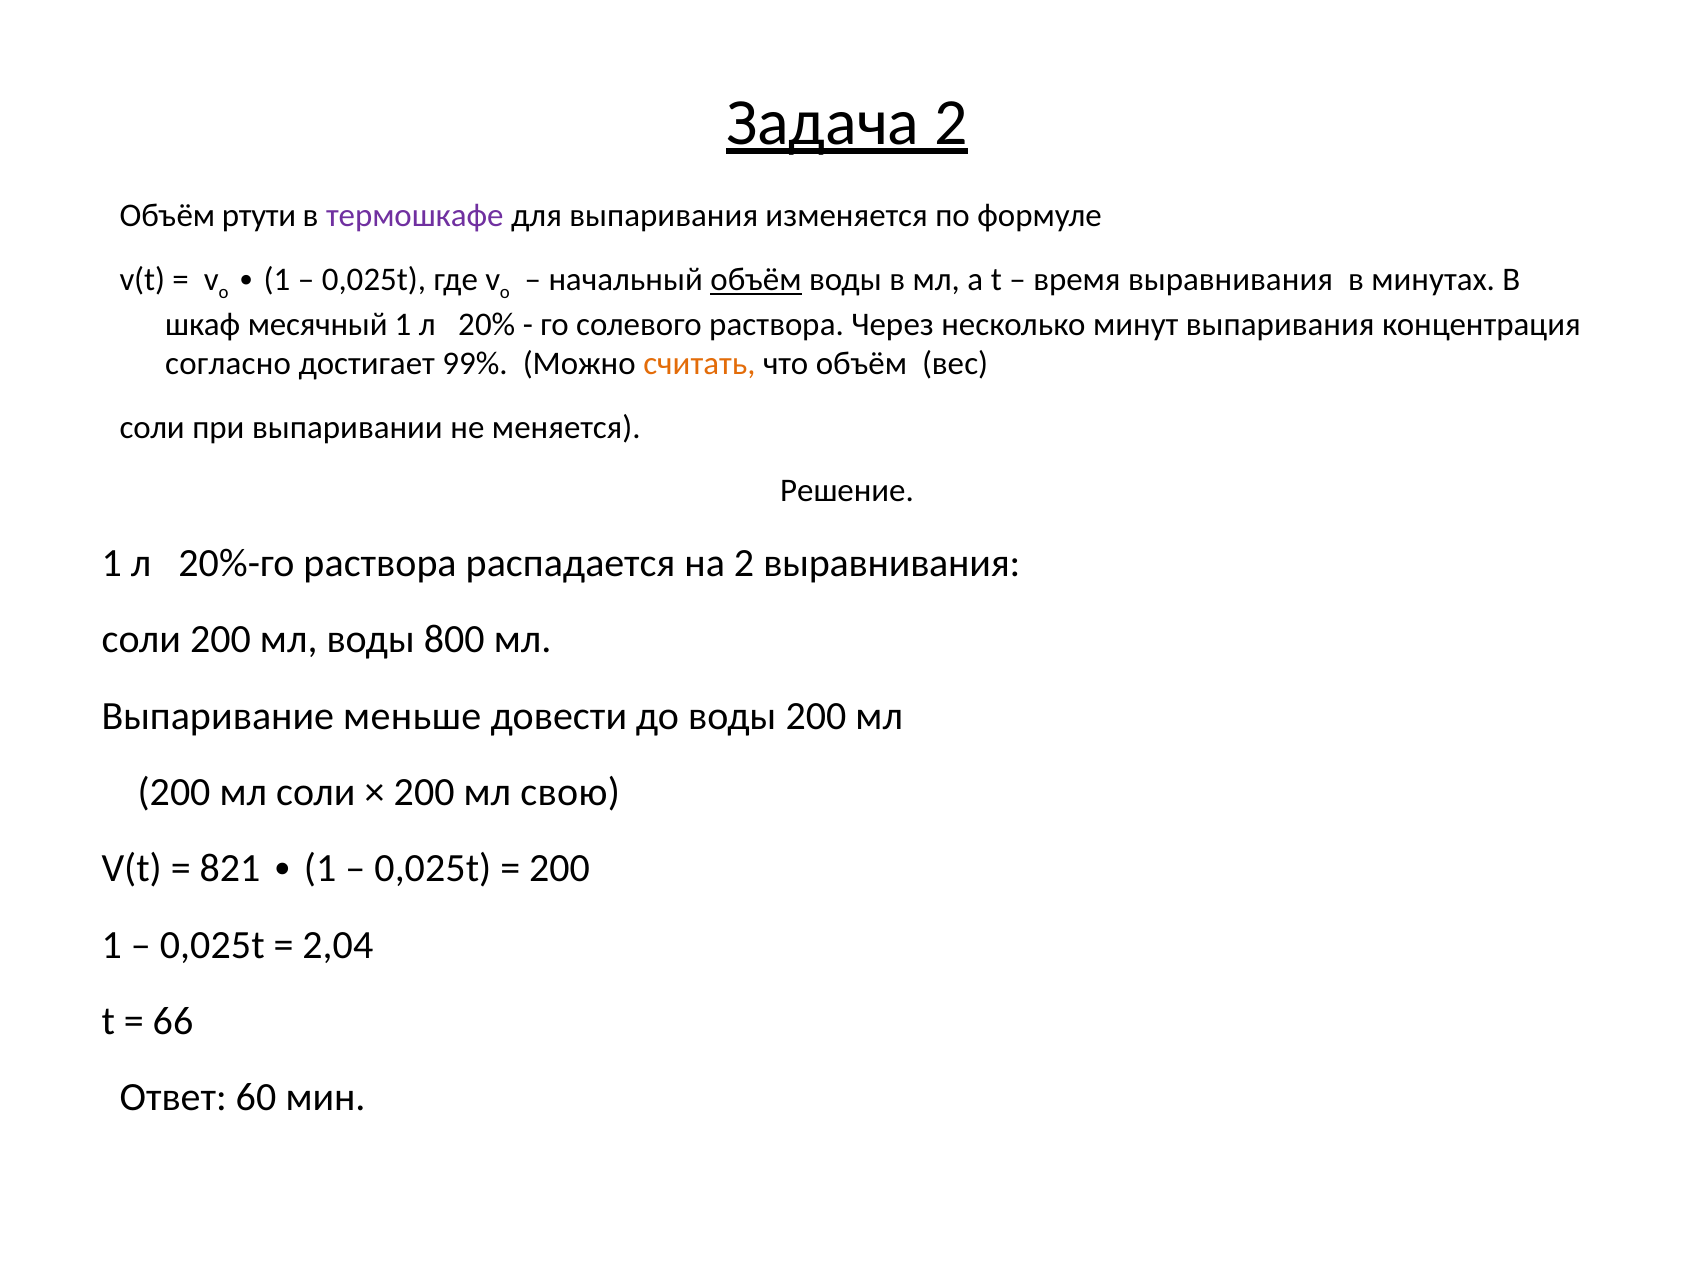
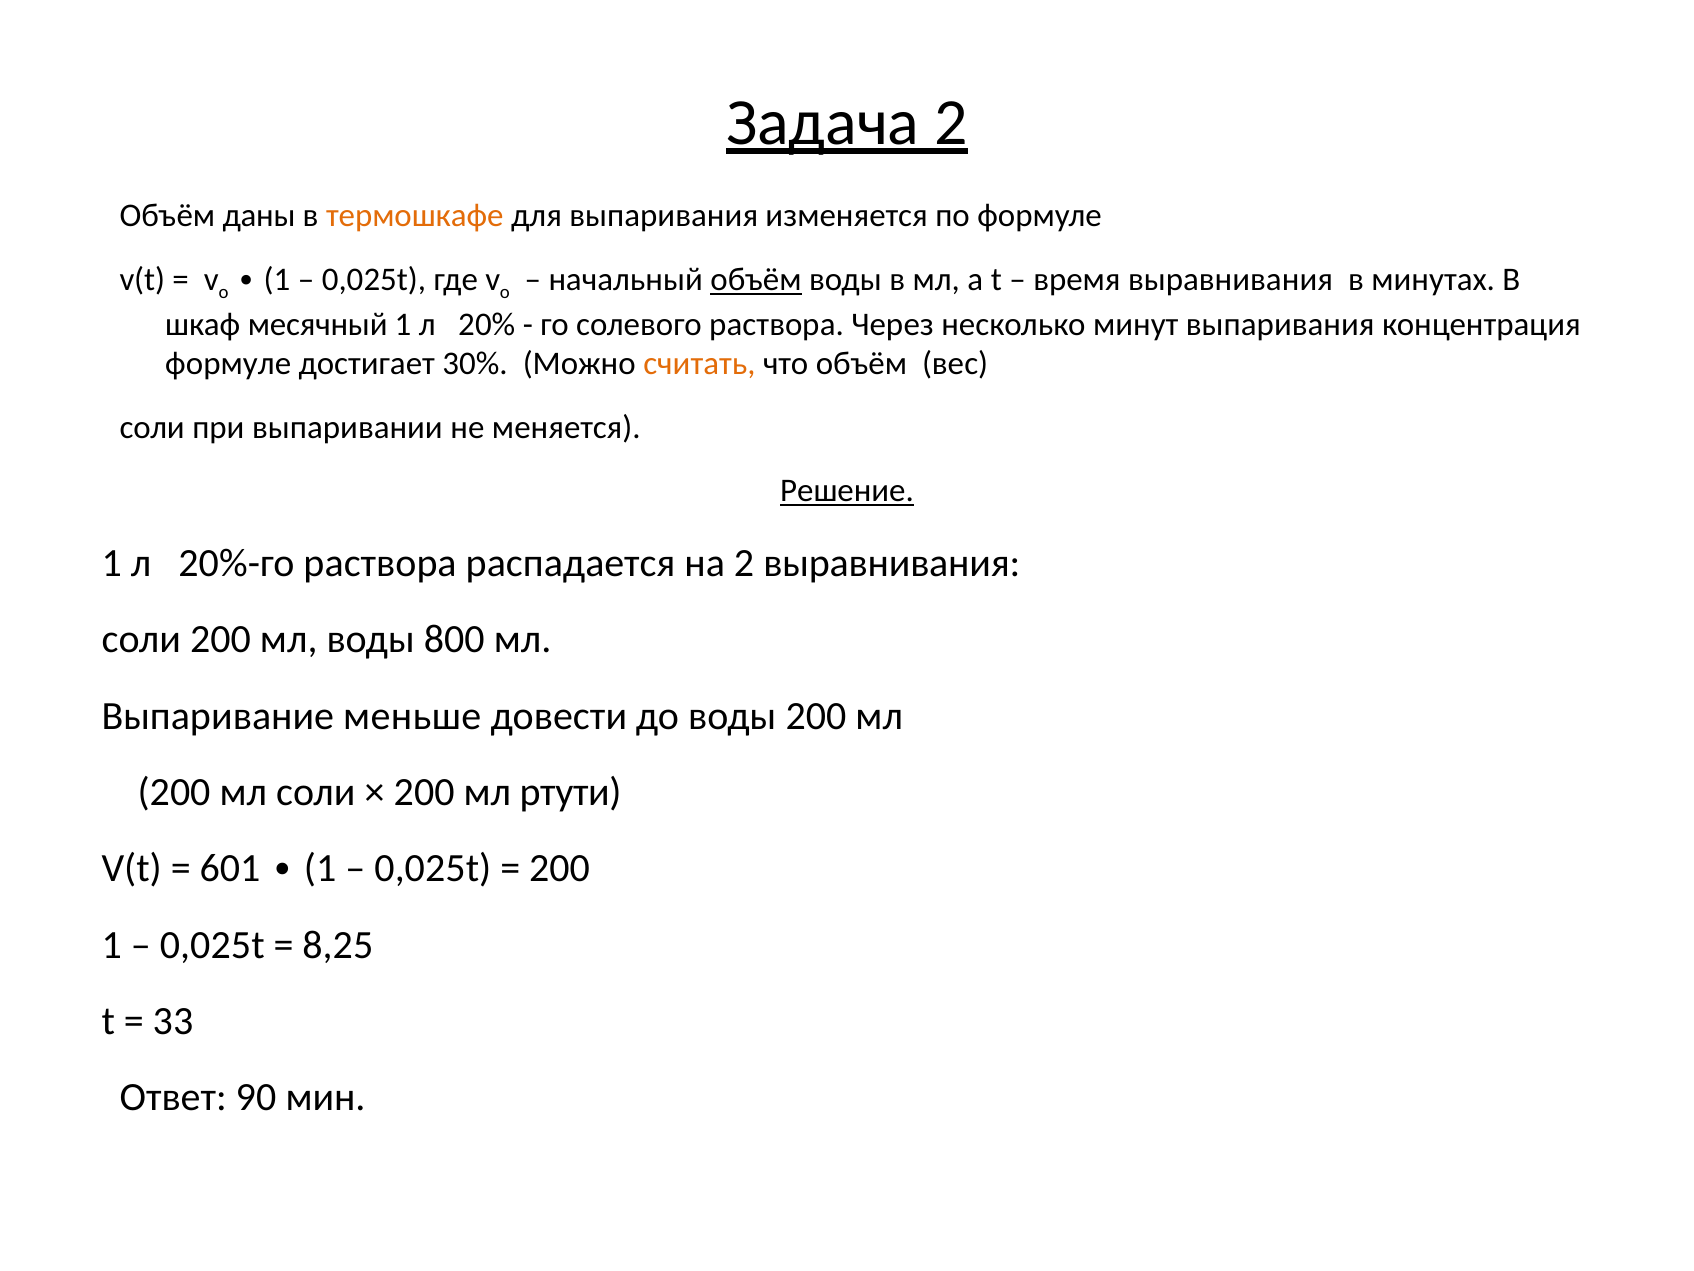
ртути: ртути -> даны (259, 216)
термошкафе colour: purple -> orange (415, 216)
согласно: согласно -> формуле (228, 364)
99%: 99% -> 30% (475, 364)
Решение underline: none -> present (847, 491)
свою: свою -> ртути (571, 792)
821: 821 -> 601 (230, 868)
2,04: 2,04 -> 8,25 (338, 944)
66: 66 -> 33 (173, 1021)
60: 60 -> 90 (256, 1097)
